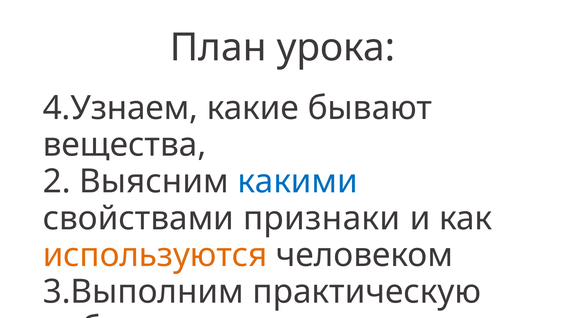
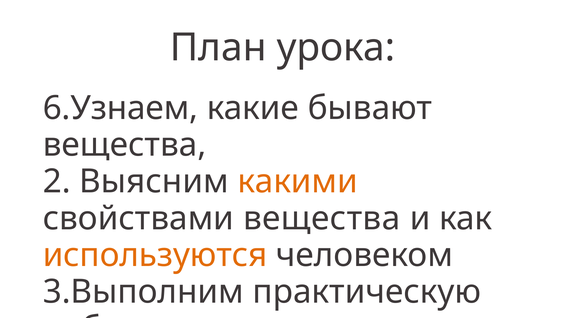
4.Узнаем: 4.Узнаем -> 6.Узнаем (120, 108)
какими colour: blue -> orange (298, 182)
свойствами признаки: признаки -> вещества (322, 218)
